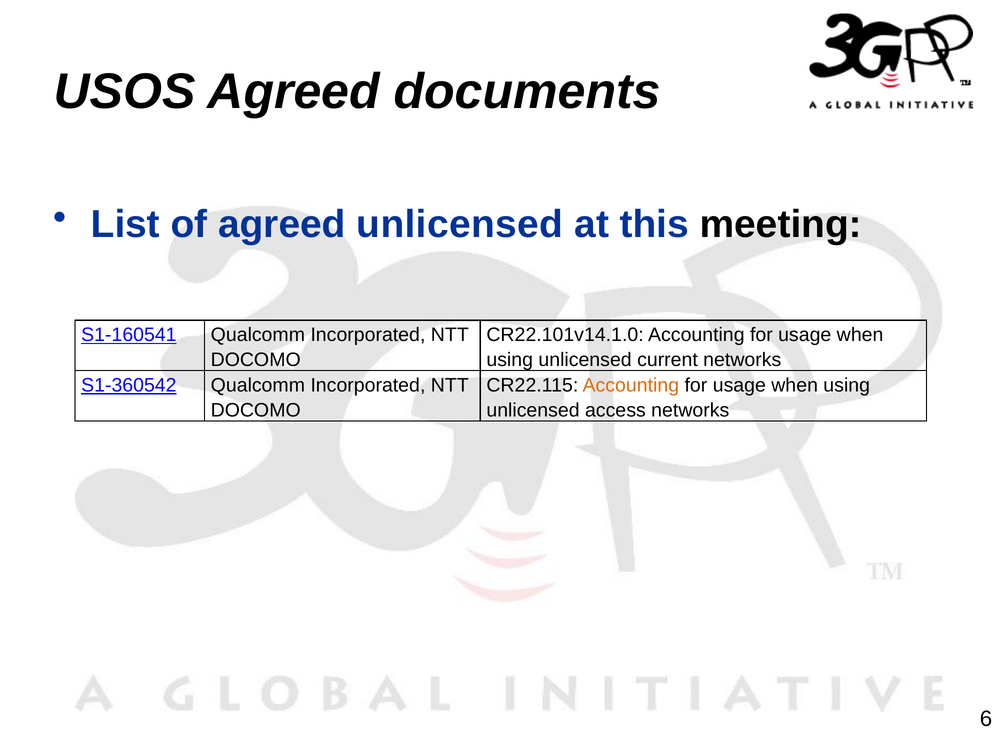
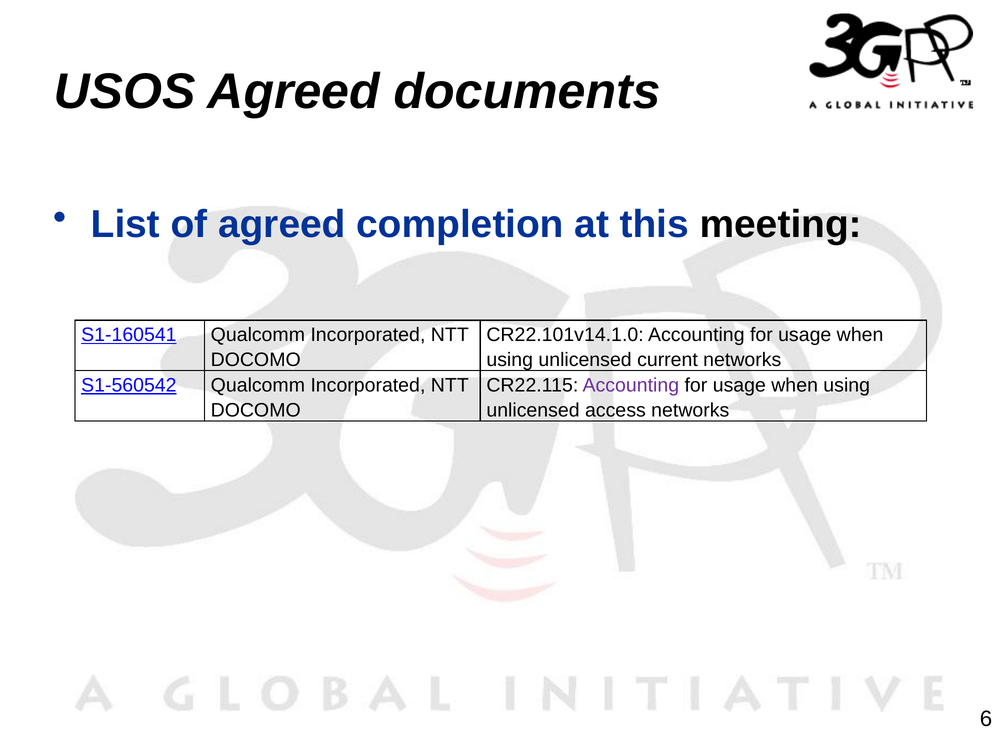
agreed unlicensed: unlicensed -> completion (460, 225)
S1-360542: S1-360542 -> S1-560542 (129, 385)
Accounting colour: orange -> purple (631, 385)
